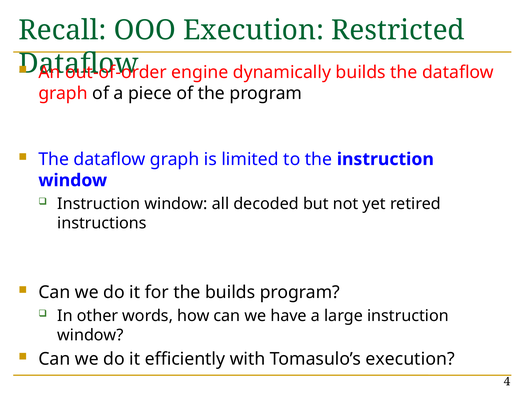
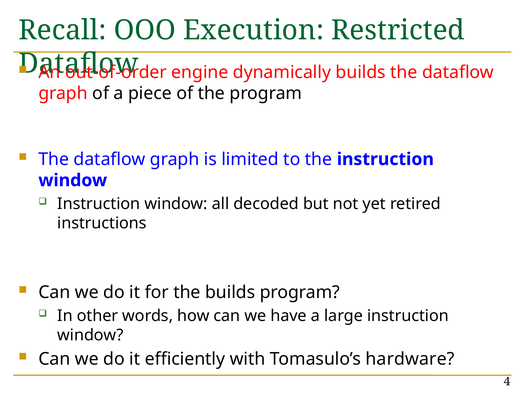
Tomasulo’s execution: execution -> hardware (410, 359)
